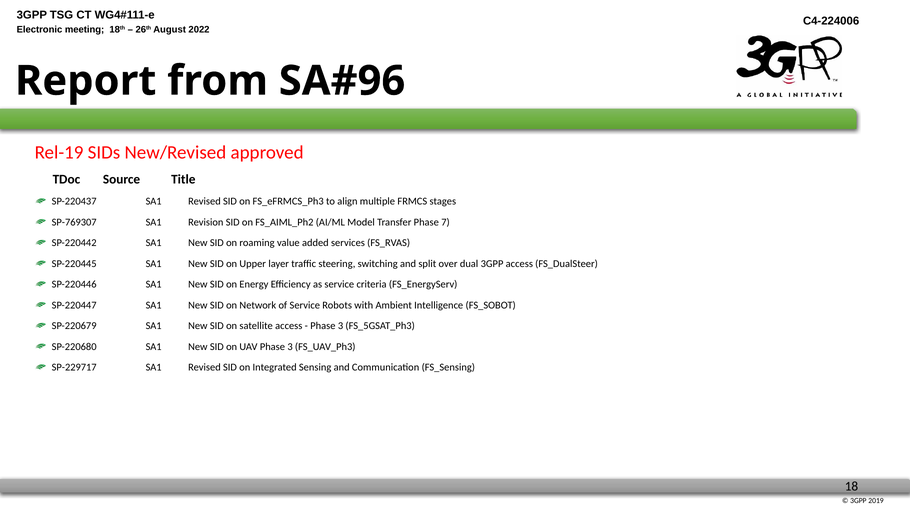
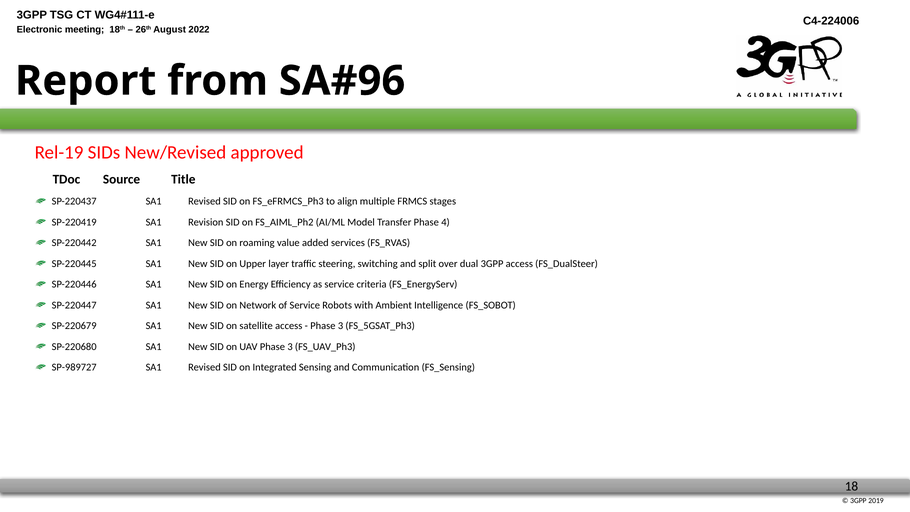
SP-769307: SP-769307 -> SP-220419 (74, 222)
7: 7 -> 4 (446, 222)
SP-229717: SP-229717 -> SP-989727 (74, 367)
